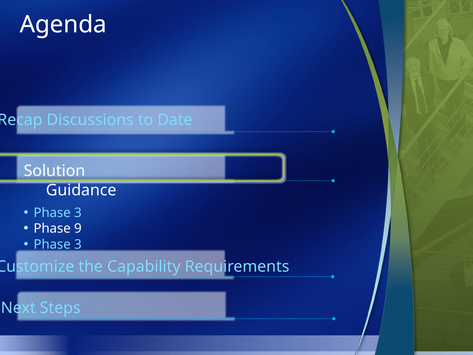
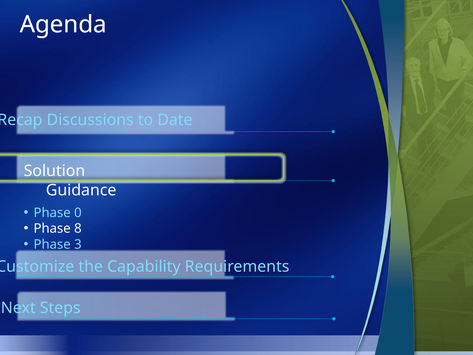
3: 3 -> 0 (78, 213)
9: 9 -> 8 (78, 228)
